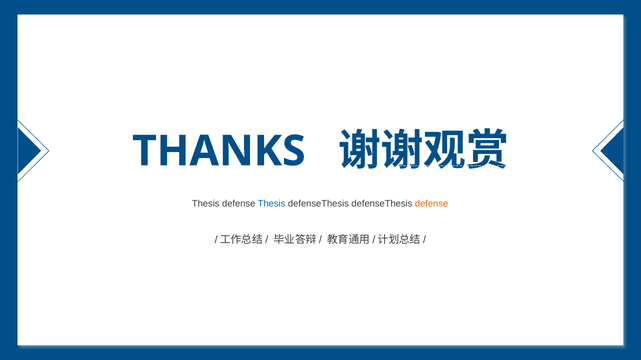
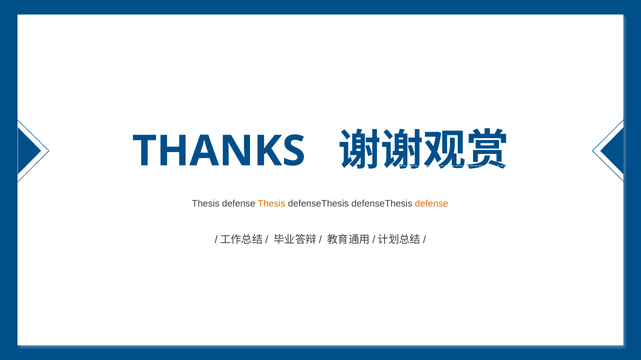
Thesis colour: blue -> orange (272, 204)
